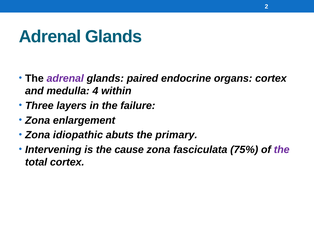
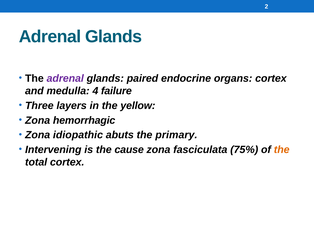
within: within -> failure (116, 91)
failure: failure -> yellow (138, 105)
enlargement: enlargement -> hemorrhagic (84, 120)
the colour: purple -> orange (282, 149)
